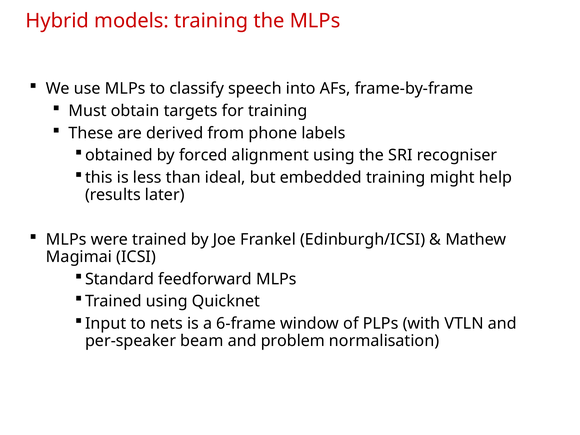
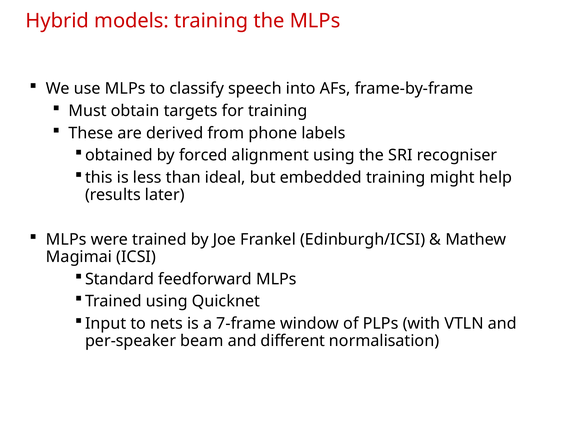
6-frame: 6-frame -> 7-frame (246, 324)
problem: problem -> different (293, 341)
